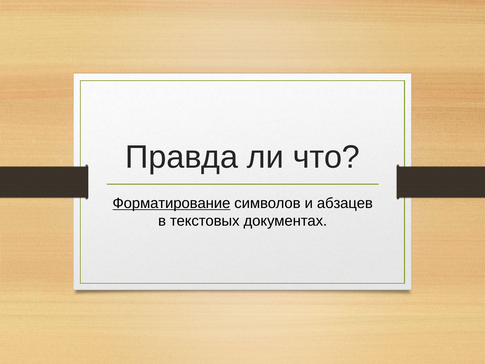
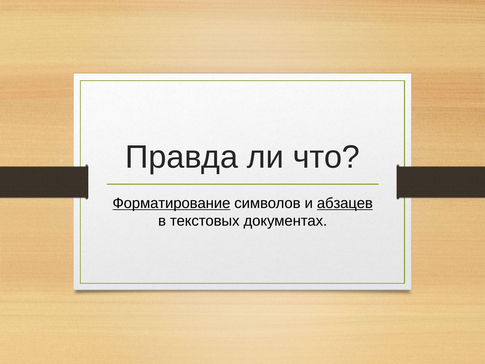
абзацев underline: none -> present (345, 203)
